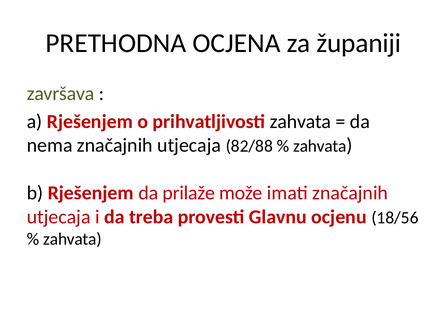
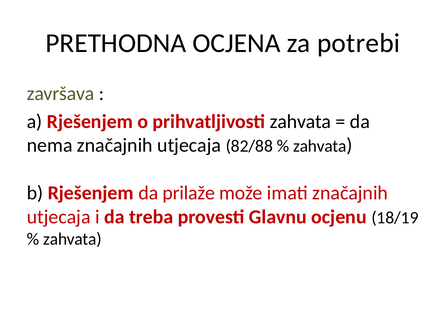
županiji: županiji -> potrebi (359, 43)
18/56: 18/56 -> 18/19 (395, 218)
